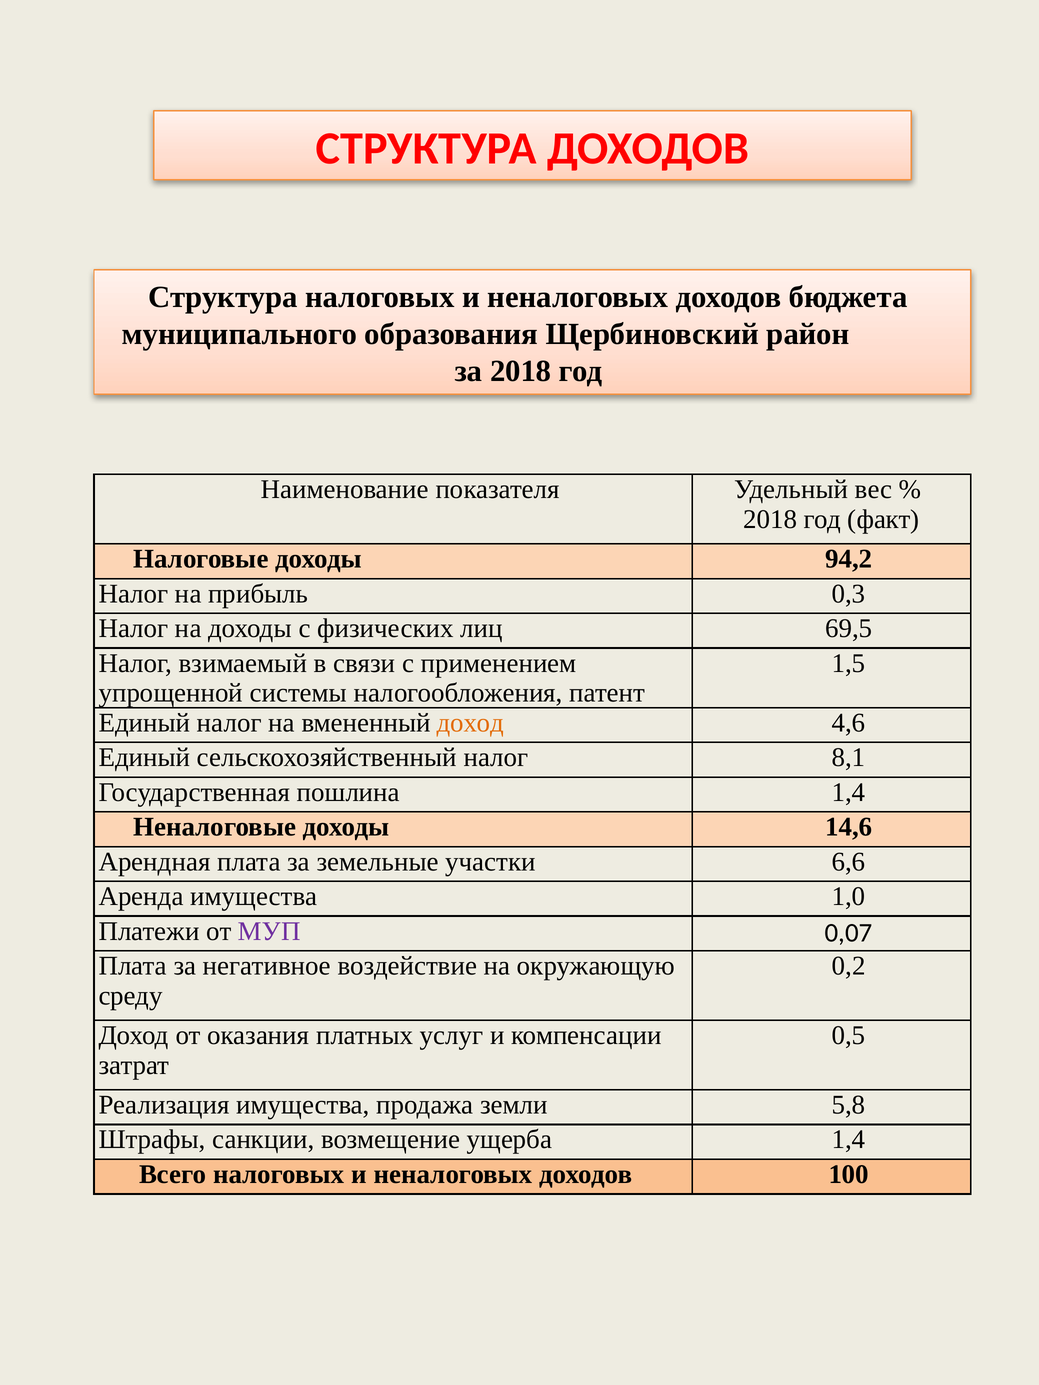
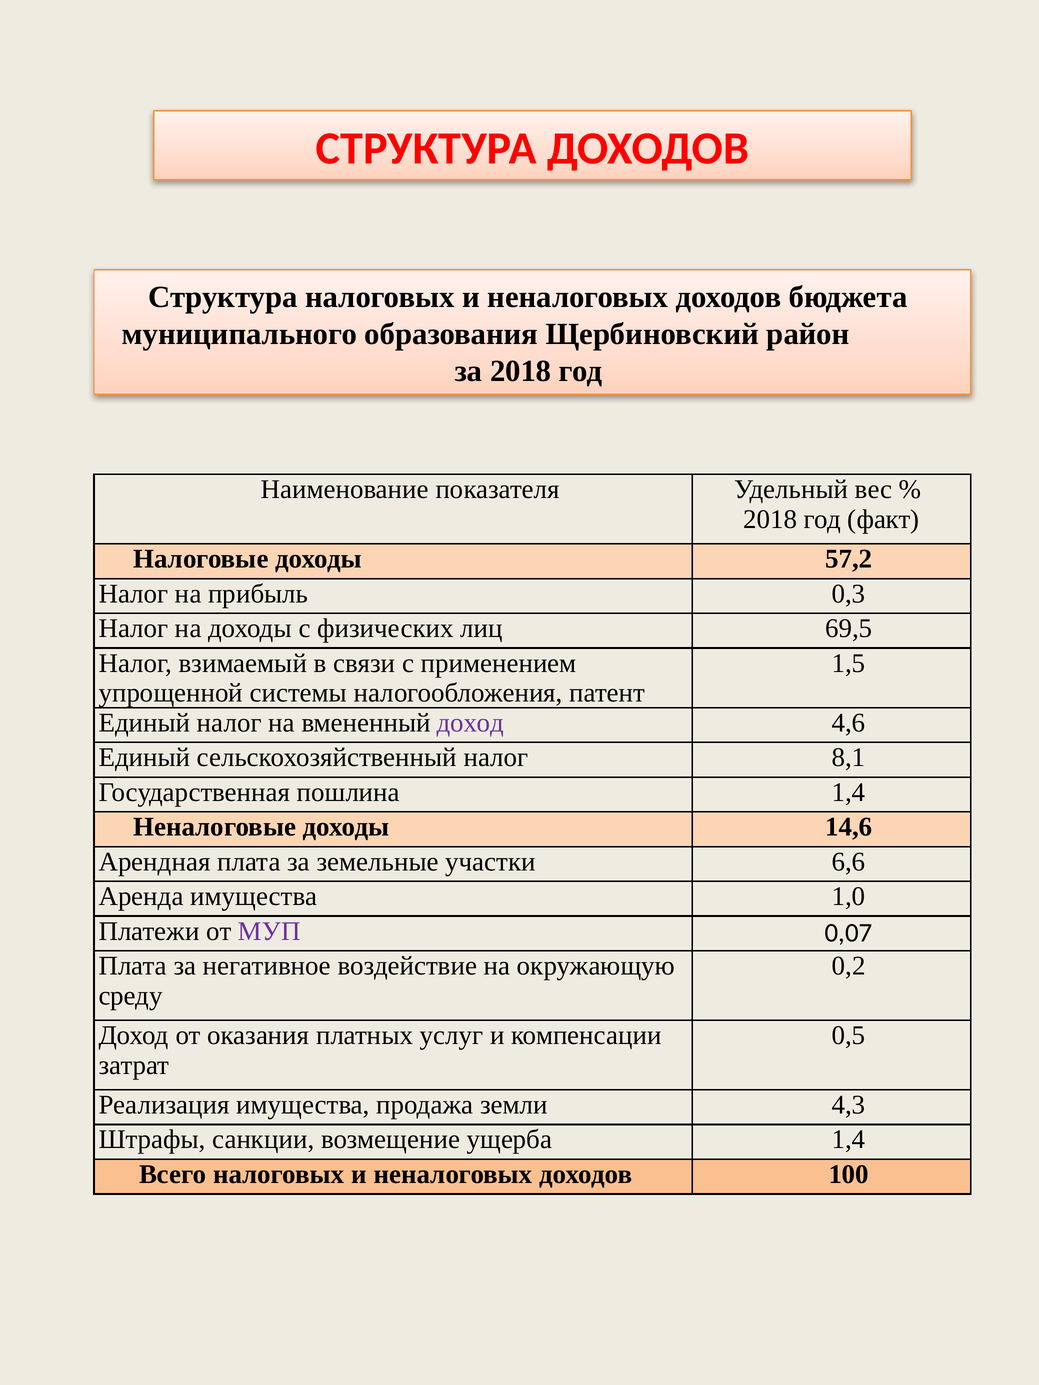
94,2: 94,2 -> 57,2 (849, 559)
доход colour: orange -> purple (470, 723)
5,8: 5,8 -> 4,3 (849, 1105)
